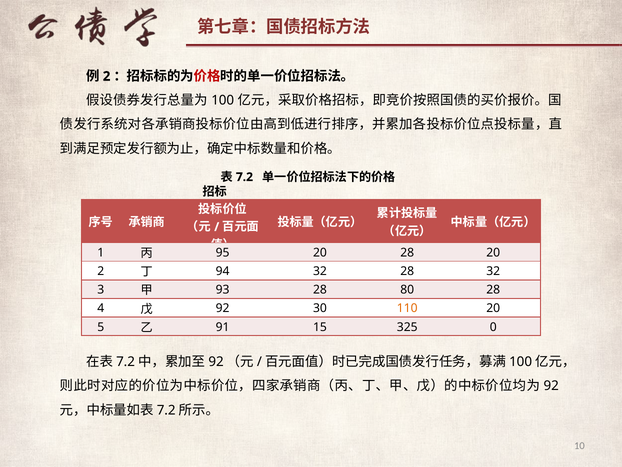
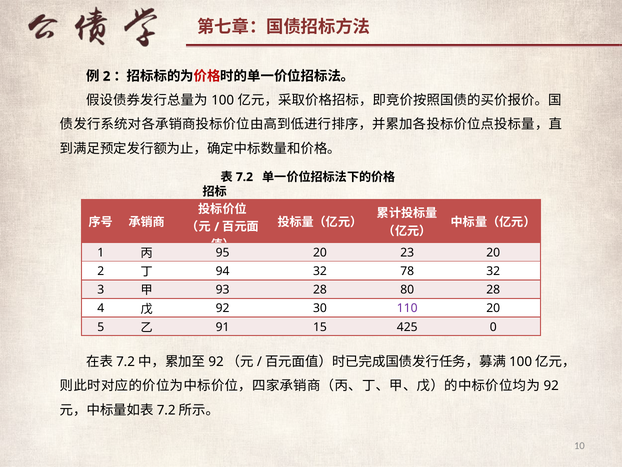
20 28: 28 -> 23 (407, 253)
32 28: 28 -> 78 (407, 271)
110 colour: orange -> purple (407, 308)
325: 325 -> 425 (407, 327)
